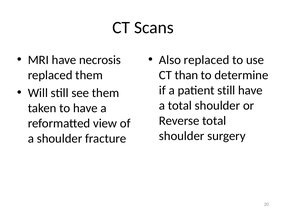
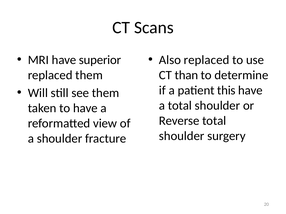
necrosis: necrosis -> superior (100, 60)
patient still: still -> this (226, 91)
